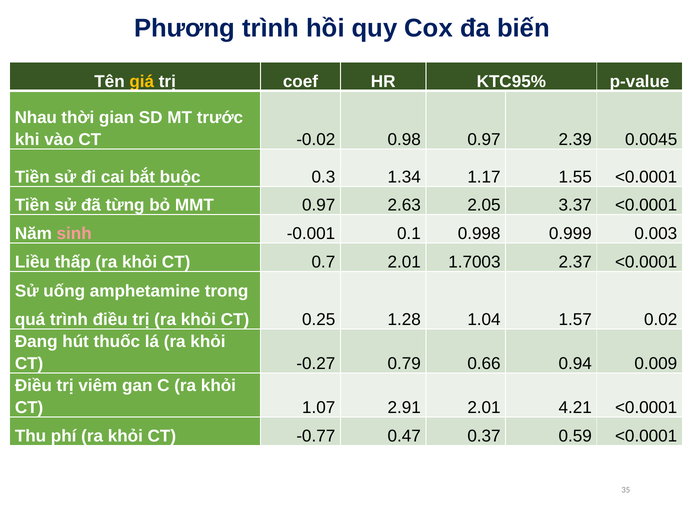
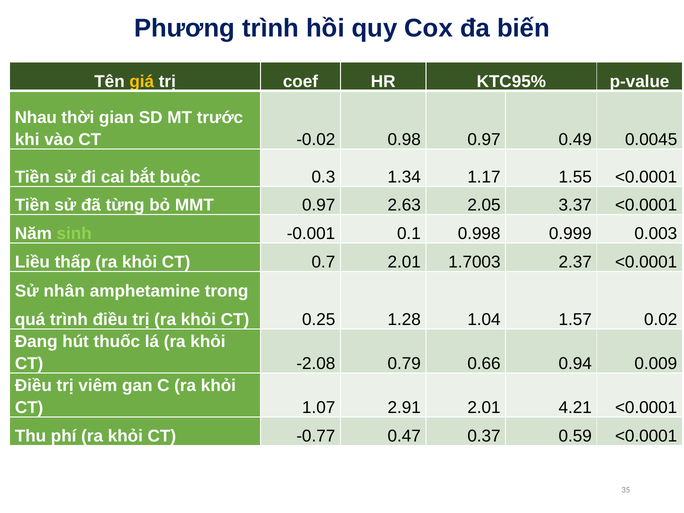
2.39: 2.39 -> 0.49 (575, 140)
sinh colour: pink -> light green (74, 234)
uống: uống -> nhân (64, 291)
-0.27: -0.27 -> -2.08 (316, 364)
